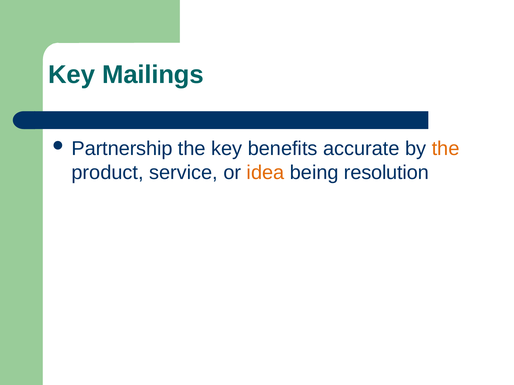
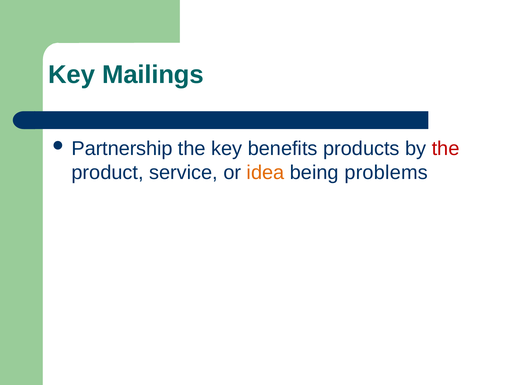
accurate: accurate -> products (361, 149)
the colour: orange -> red (446, 149)
resolution: resolution -> problems (386, 173)
